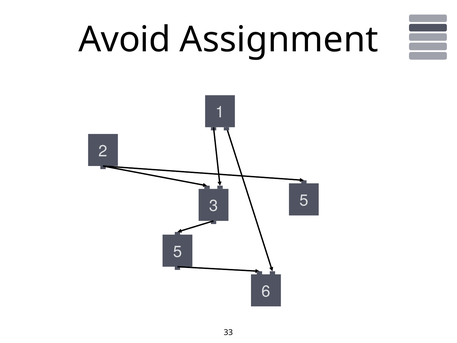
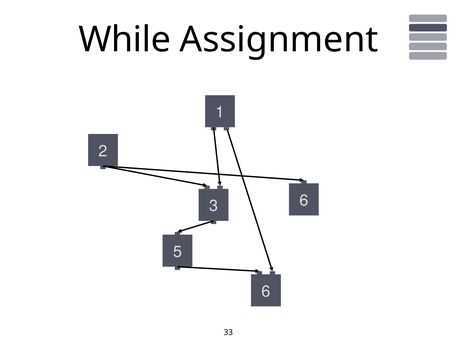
Avoid: Avoid -> While (125, 40)
3 5: 5 -> 6 (304, 200)
